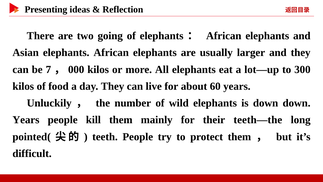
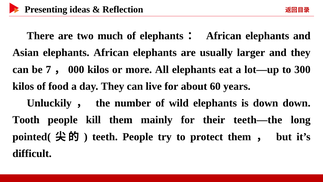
going: going -> much (110, 36)
Years: Years -> Tooth (26, 120)
